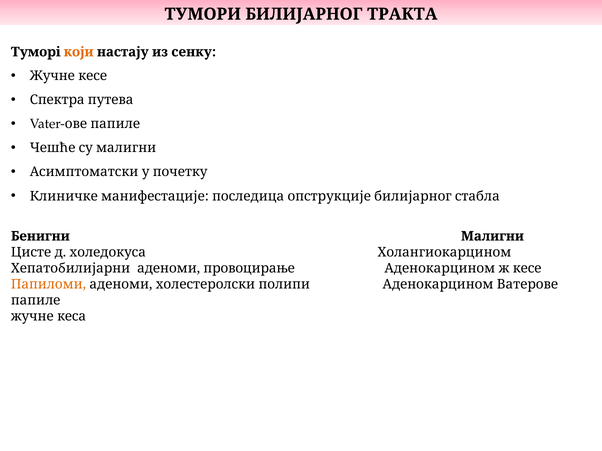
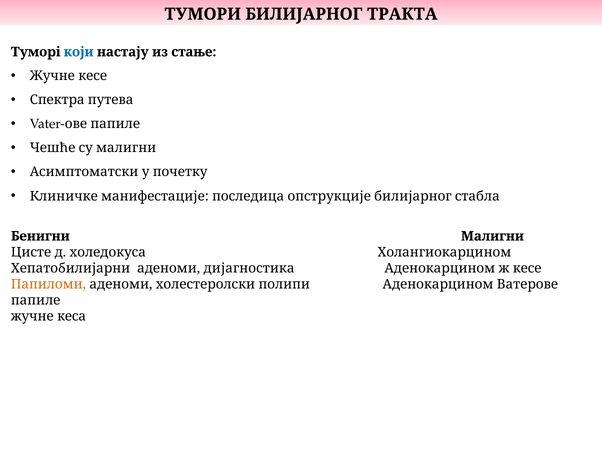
који colour: orange -> blue (79, 52)
сенку: сенку -> стање (194, 52)
провоцирање: провоцирање -> дијагностика (249, 269)
